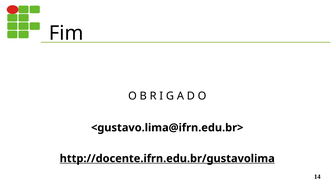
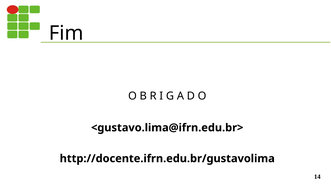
http://docente.ifrn.edu.br/gustavolima underline: present -> none (167, 159)
